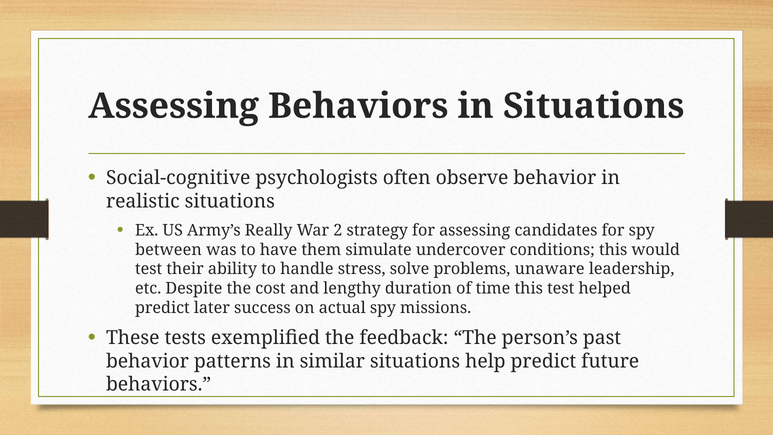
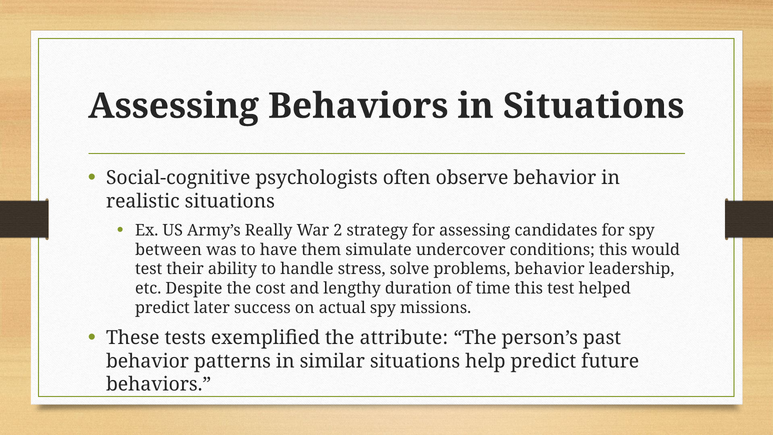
problems unaware: unaware -> behavior (550, 269)
feedback: feedback -> attribute (404, 338)
